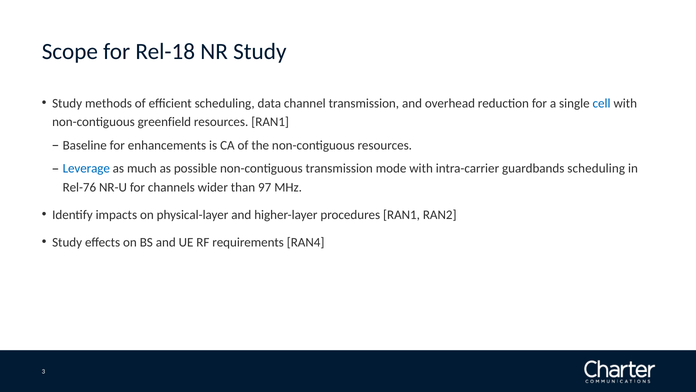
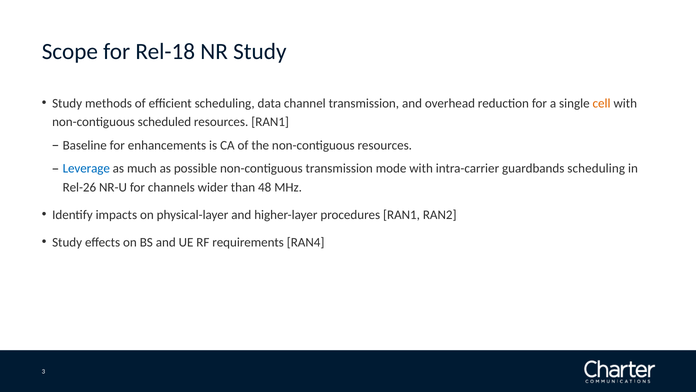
cell colour: blue -> orange (602, 103)
greenfield: greenfield -> scheduled (164, 122)
Rel-76: Rel-76 -> Rel-26 (79, 187)
97: 97 -> 48 (265, 187)
